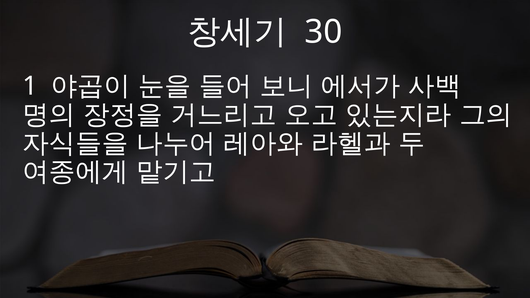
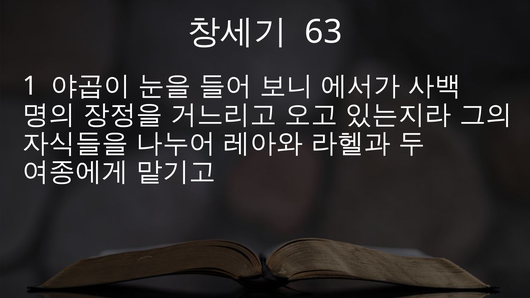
30: 30 -> 63 (324, 32)
